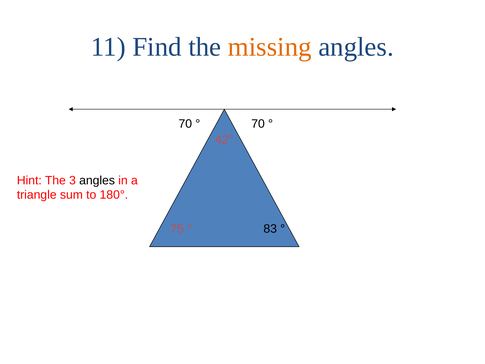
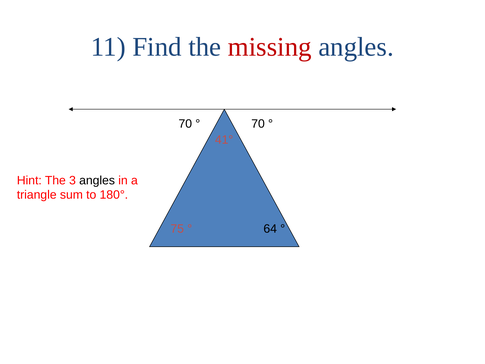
missing colour: orange -> red (270, 47)
42°: 42° -> 41° (224, 140)
83: 83 -> 64 (270, 229)
